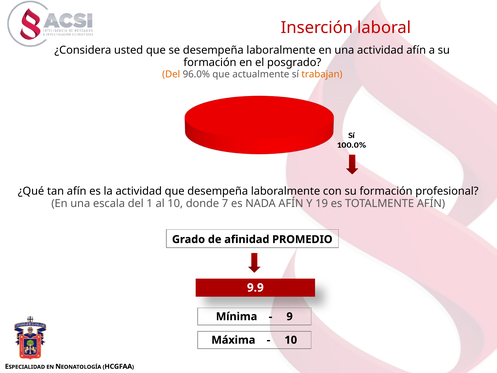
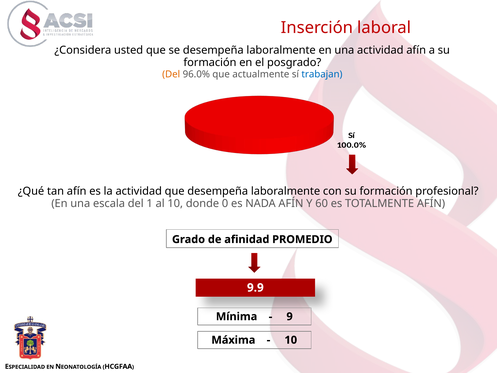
trabajan colour: orange -> blue (322, 74)
7: 7 -> 0 (225, 203)
19: 19 -> 60 (322, 203)
